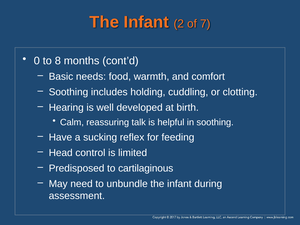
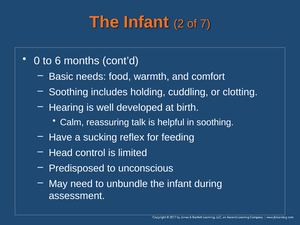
8: 8 -> 6 (58, 61)
cartilaginous: cartilaginous -> unconscious (146, 168)
